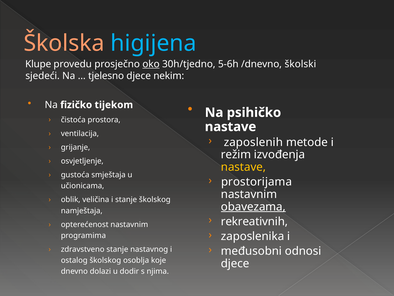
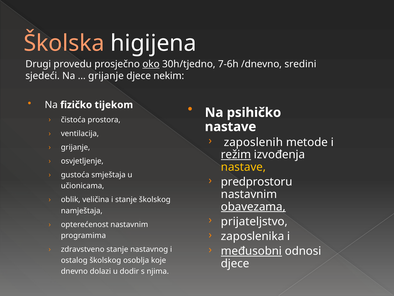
higijena colour: light blue -> white (153, 43)
Klupe: Klupe -> Drugi (38, 64)
5-6h: 5-6h -> 7-6h (228, 64)
školski: školski -> sredini (300, 64)
tjelesno: tjelesno -> grijanje (106, 76)
režim underline: none -> present (236, 154)
prostorijama: prostorijama -> predprostoru (257, 182)
rekreativnih: rekreativnih -> prijateljstvo (254, 221)
međusobni underline: none -> present (251, 251)
